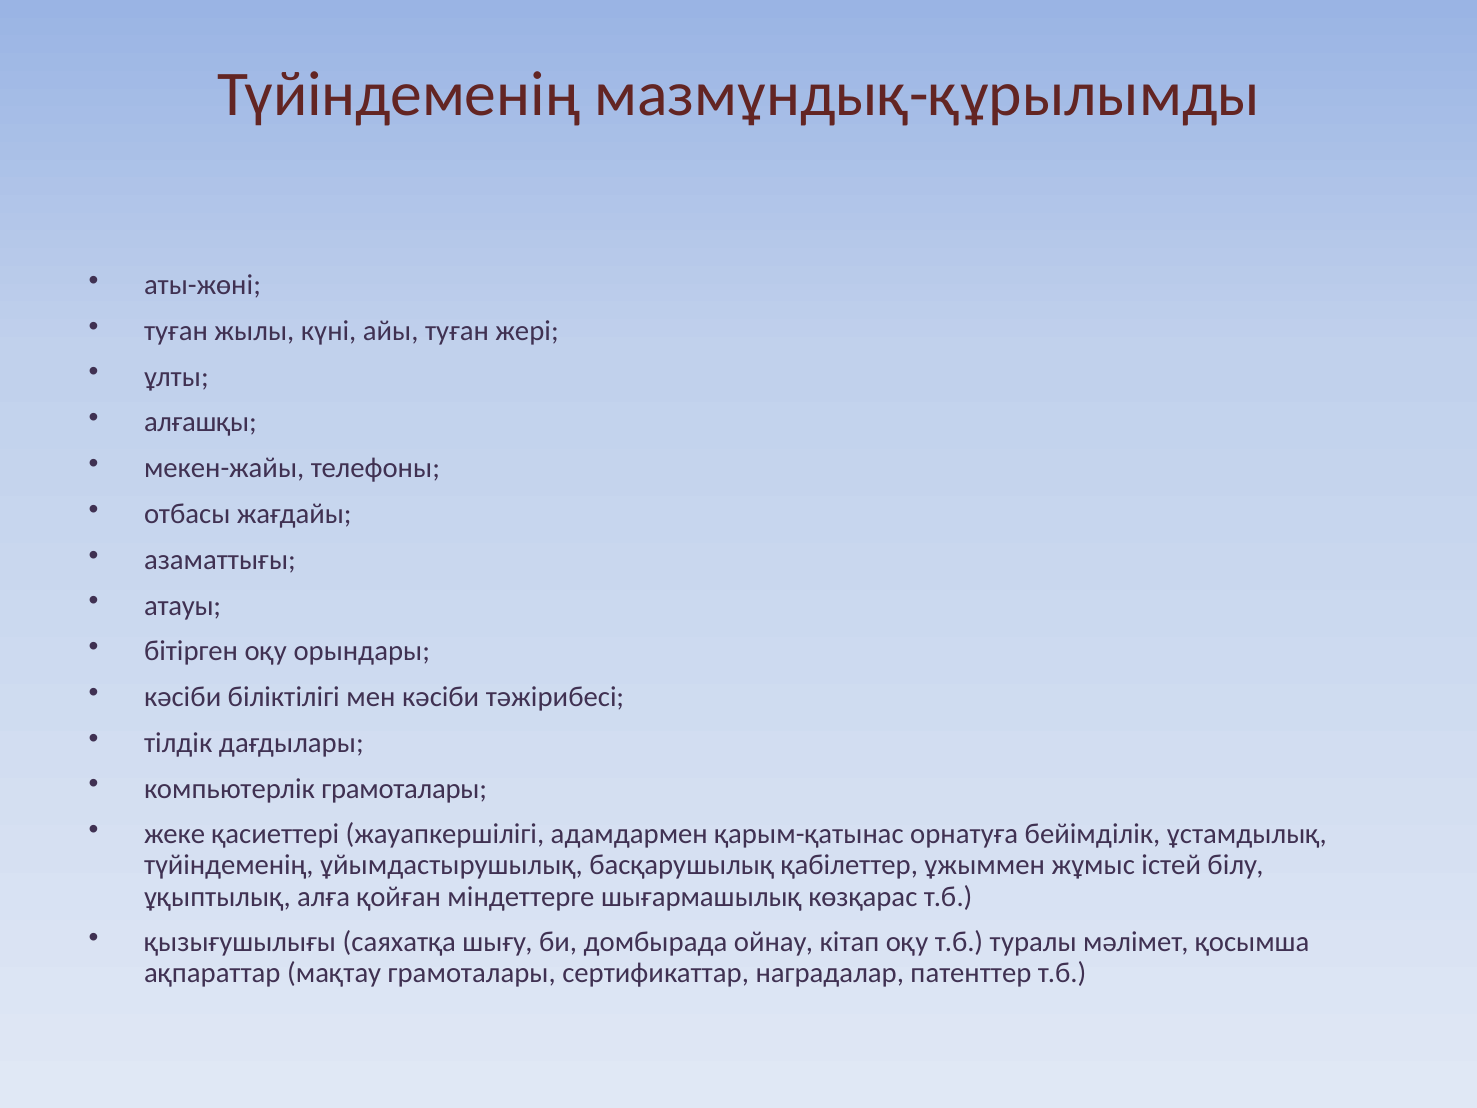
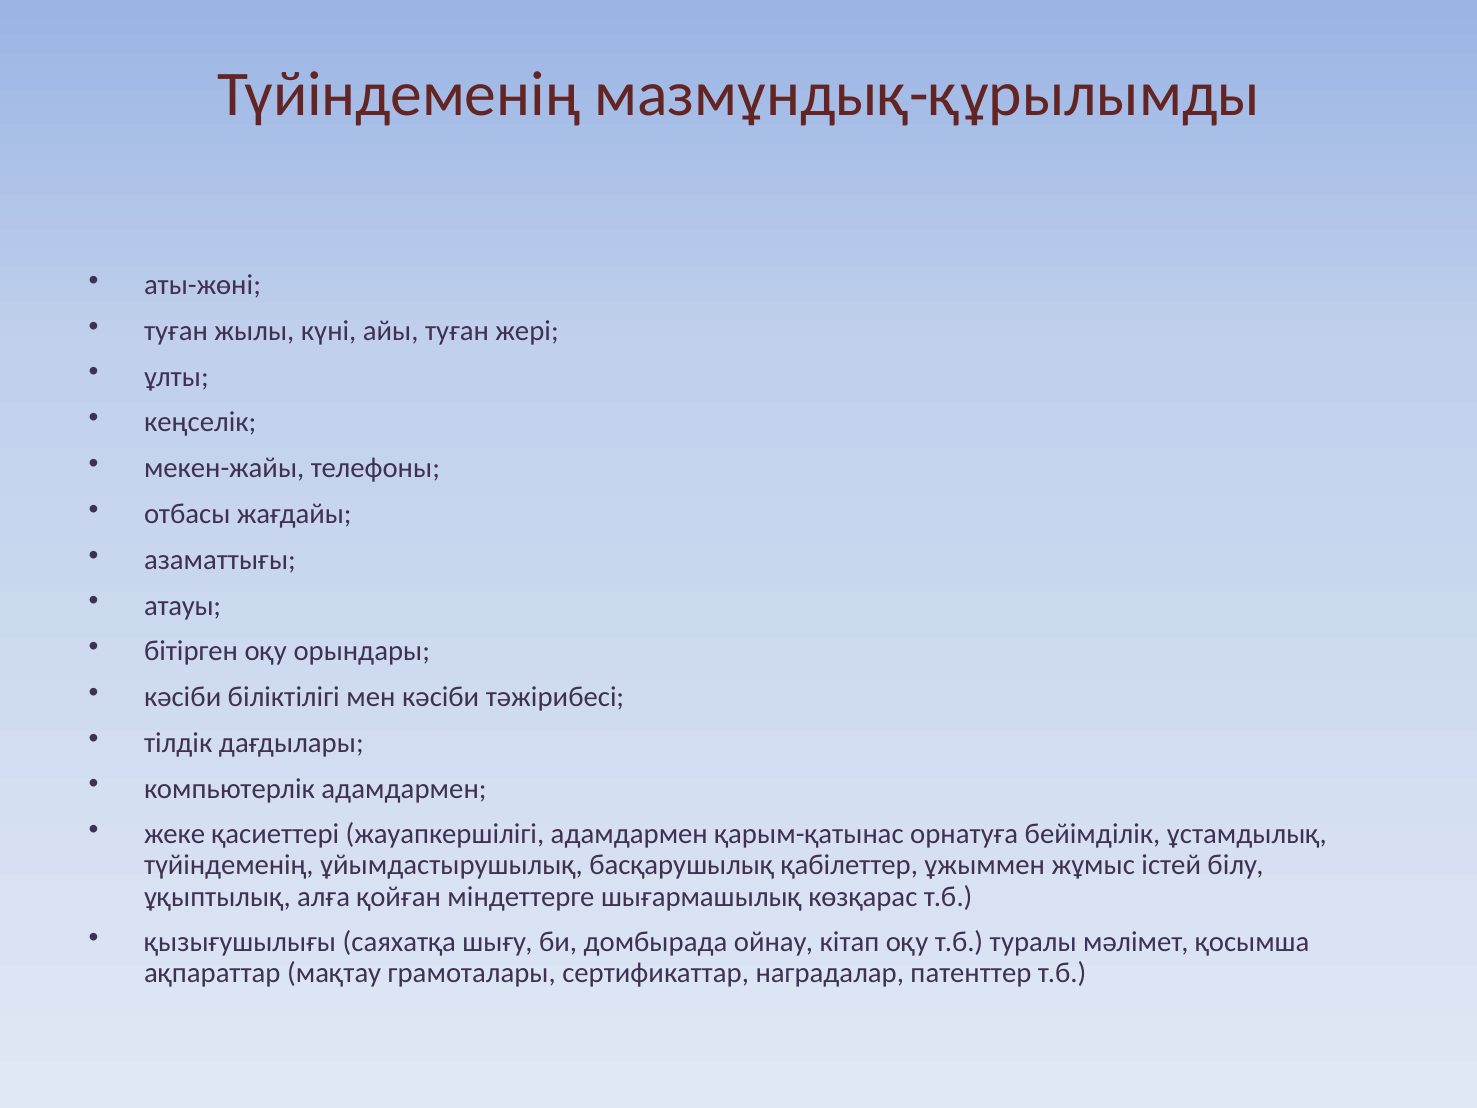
алғашқы: алғашқы -> кеңселік (200, 422)
компьютерлік грамоталары: грамоталары -> адамдармен (404, 789)
